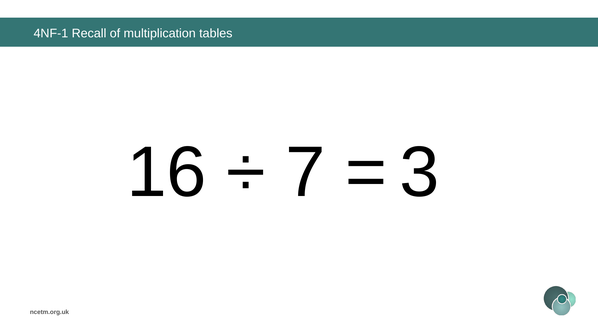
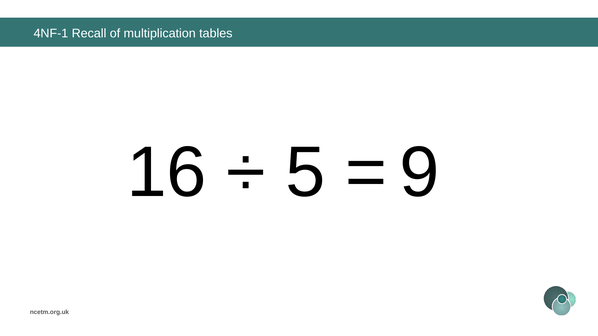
7: 7 -> 5 (305, 173)
3: 3 -> 9 (419, 173)
